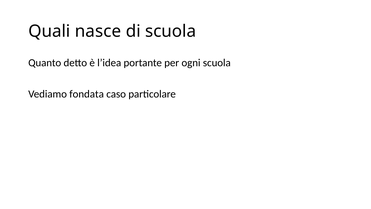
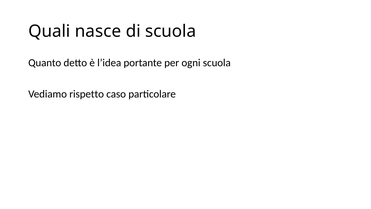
fondata: fondata -> rispetto (87, 94)
